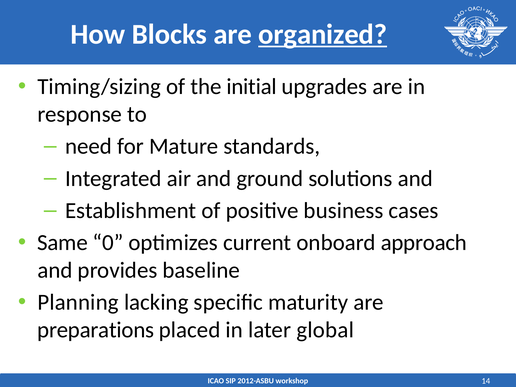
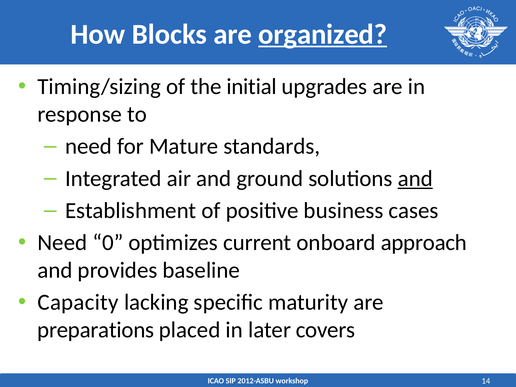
and underline: none -> present (415, 179)
Same: Same -> Need (62, 243)
Planning: Planning -> Capacity (78, 302)
global: global -> covers (325, 330)
